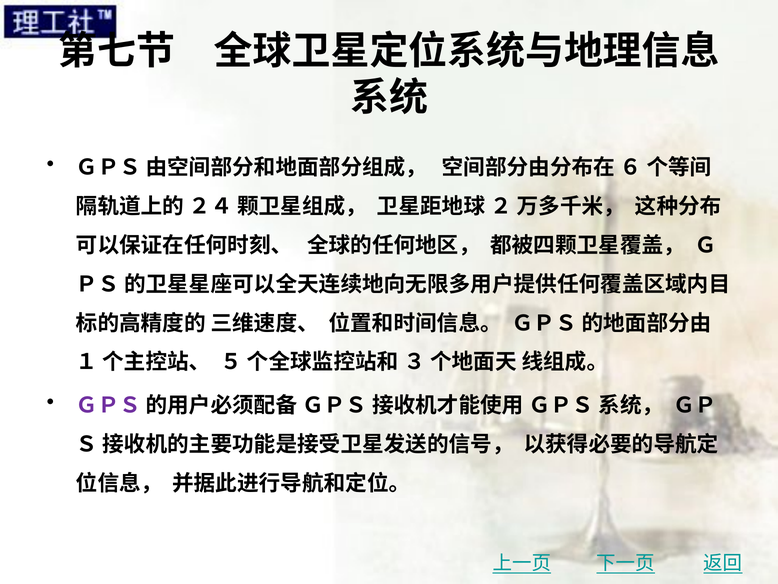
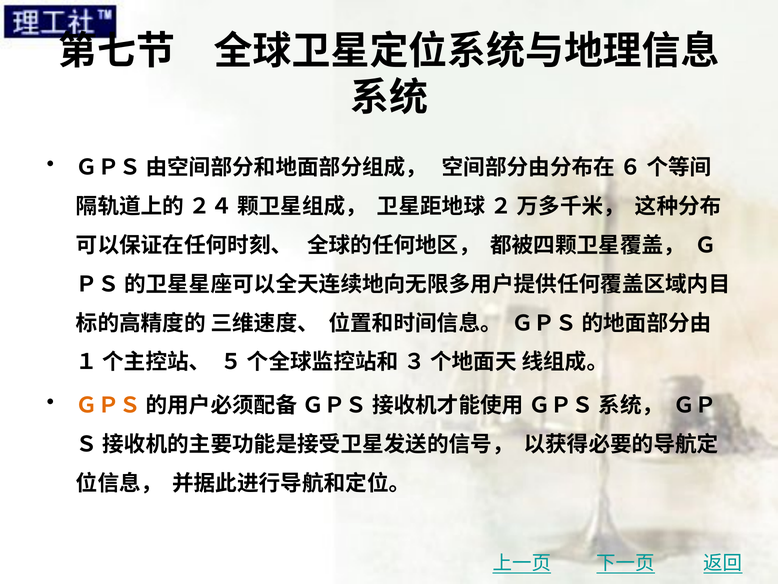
ＧＰＳ colour: purple -> orange (108, 405)
